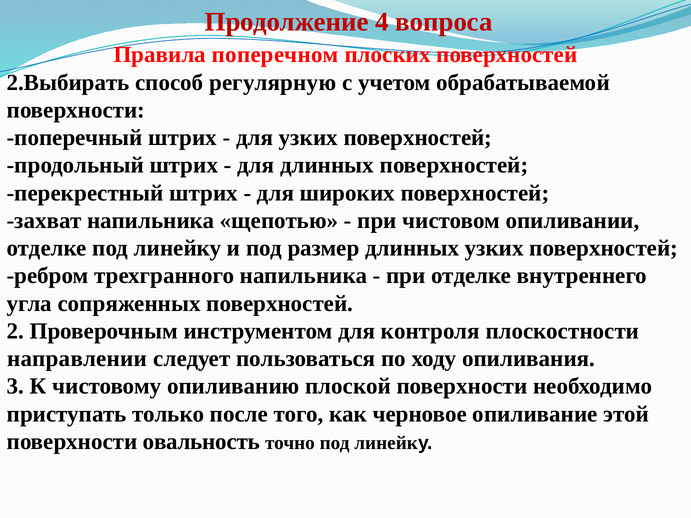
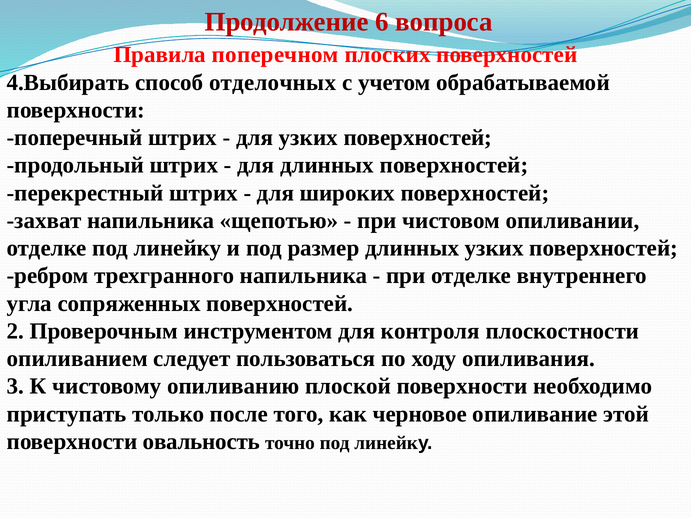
4: 4 -> 6 (382, 22)
2.Выбирать: 2.Выбирать -> 4.Выбирать (68, 82)
регулярную: регулярную -> отделочных (273, 82)
направлении: направлении -> опиливанием (77, 359)
